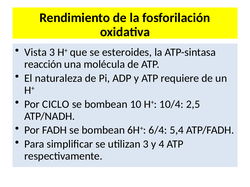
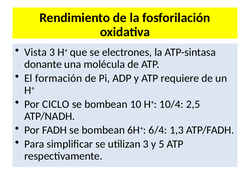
esteroides: esteroides -> electrones (127, 52)
reacción: reacción -> donante (43, 64)
naturaleza: naturaleza -> formación (59, 78)
5,4: 5,4 -> 1,3 (177, 130)
4: 4 -> 5 (161, 144)
